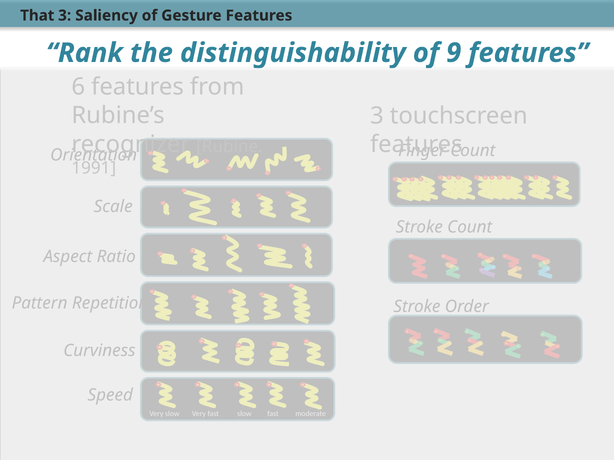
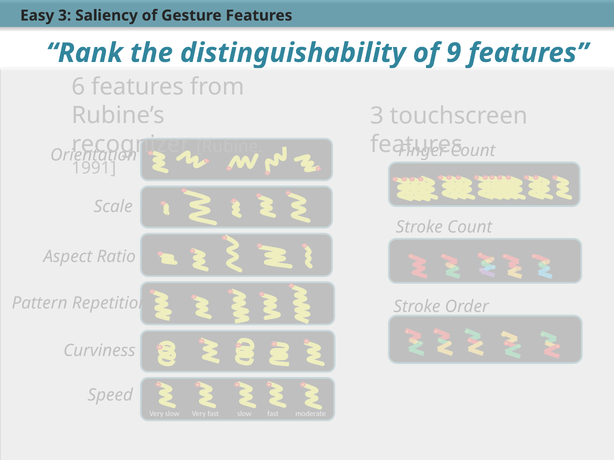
That: That -> Easy (37, 16)
